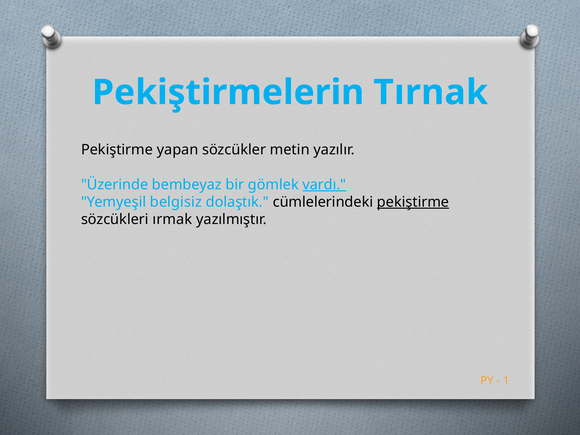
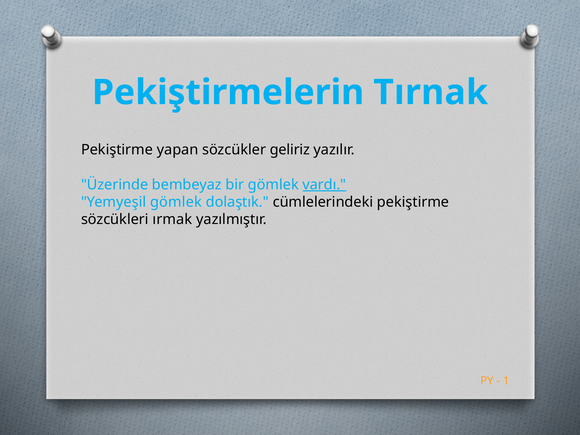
metin: metin -> geliriz (290, 150)
Yemyeşil belgisiz: belgisiz -> gömlek (176, 202)
pekiştirme underline: present -> none (413, 202)
